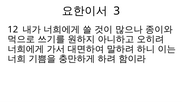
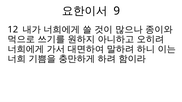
3: 3 -> 9 (117, 11)
